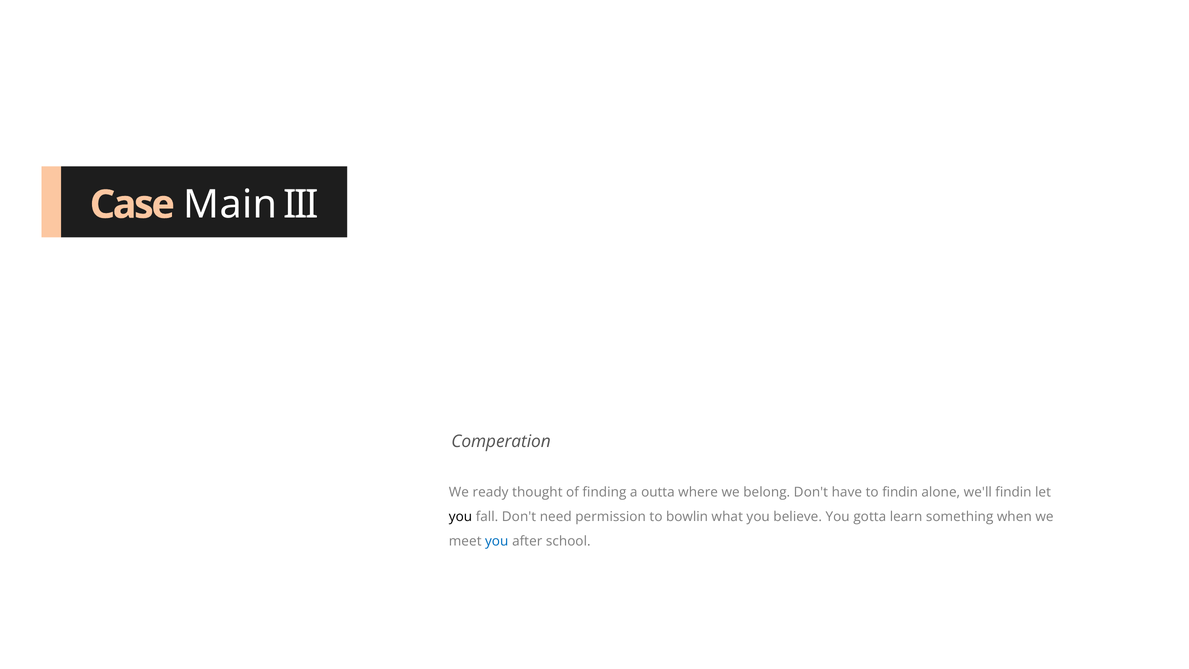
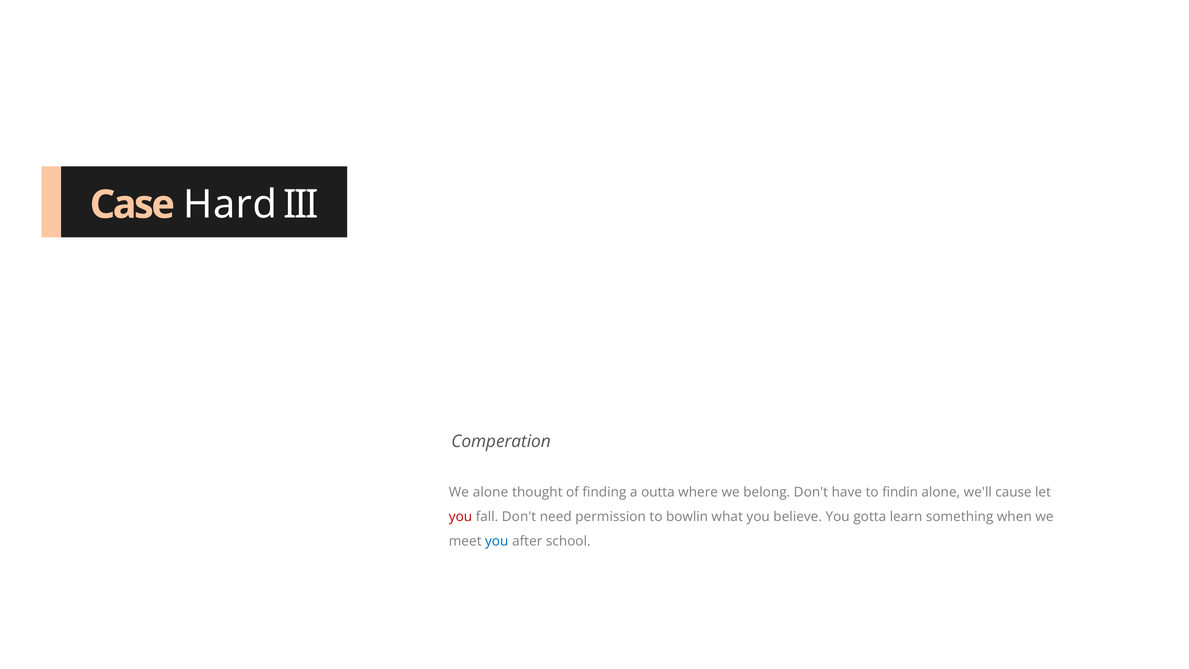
Main: Main -> Hard (230, 205)
We ready: ready -> alone (491, 492)
we'll findin: findin -> cause (1013, 492)
you colour: black -> red (461, 517)
